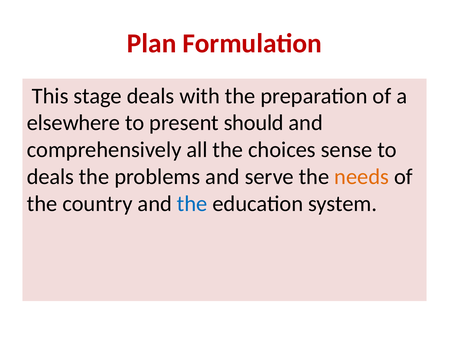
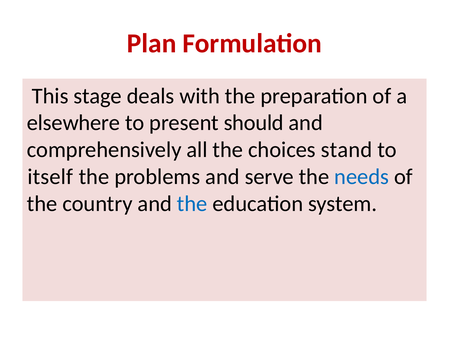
sense: sense -> stand (347, 150)
deals: deals -> itself (50, 177)
needs colour: orange -> blue (362, 177)
